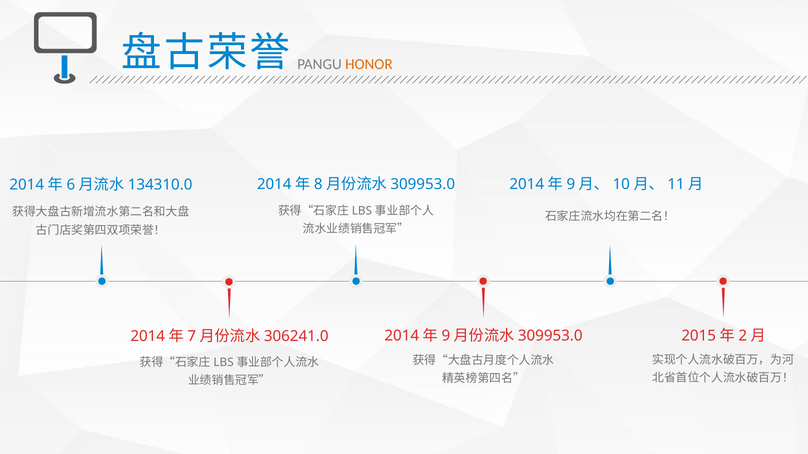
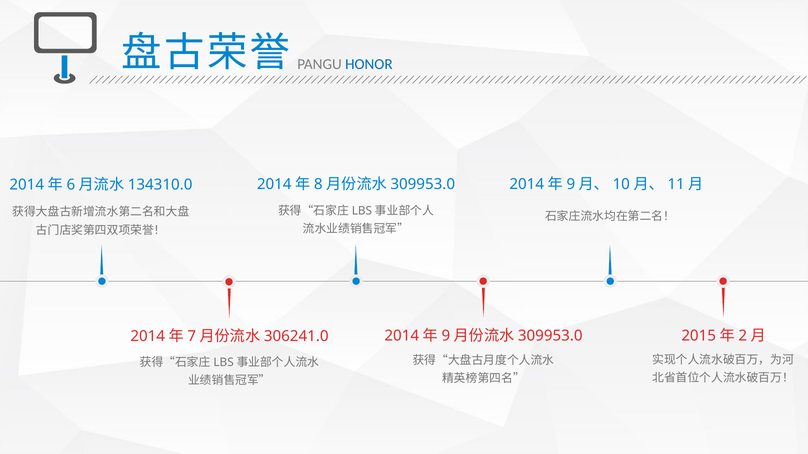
HONOR colour: orange -> blue (369, 64)
